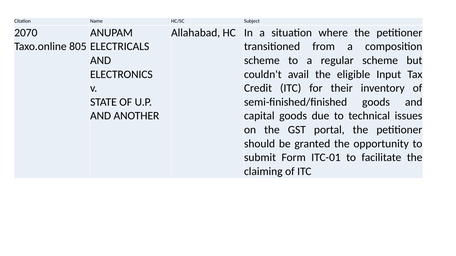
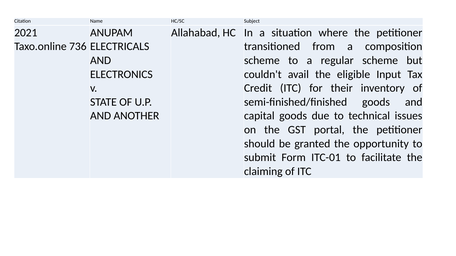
2070: 2070 -> 2021 (26, 33)
805: 805 -> 736 (78, 47)
